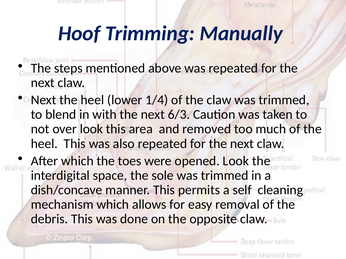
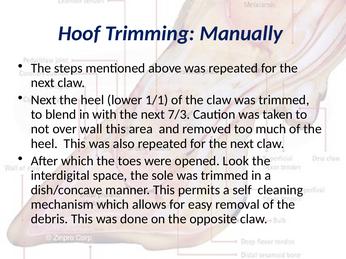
1/4: 1/4 -> 1/1 (157, 100)
6/3: 6/3 -> 7/3 (179, 115)
over look: look -> wall (91, 129)
